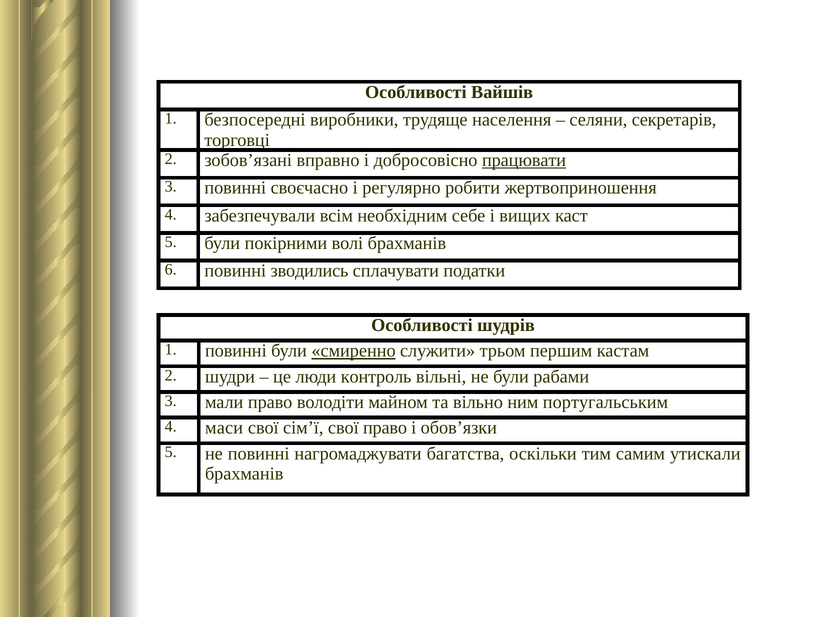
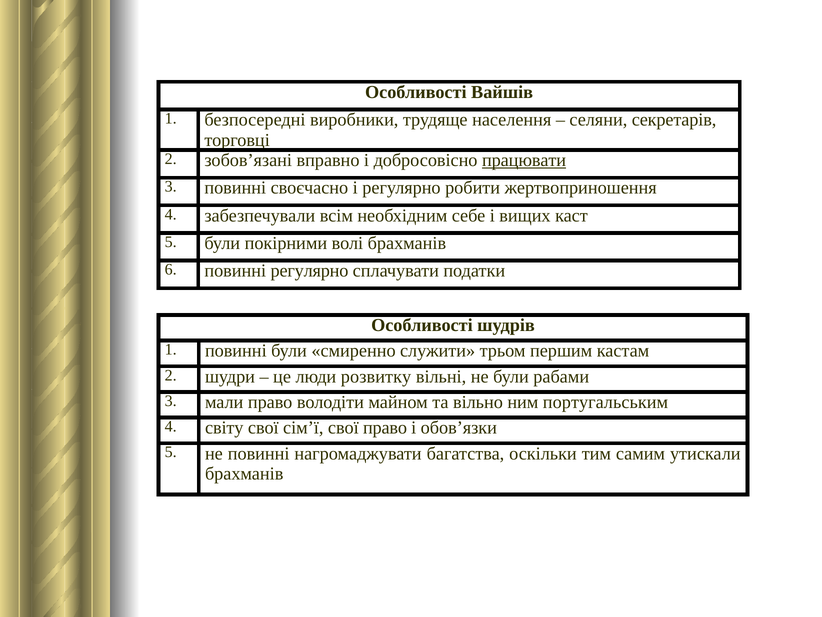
повинні зводились: зводились -> регулярно (310, 271)
смиренно underline: present -> none (354, 351)
контроль: контроль -> розвитку (376, 376)
маси: маси -> світу (224, 428)
